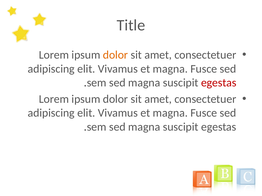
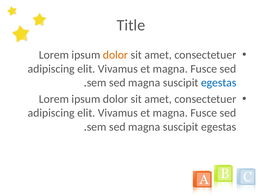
egestas colour: red -> blue (219, 83)
